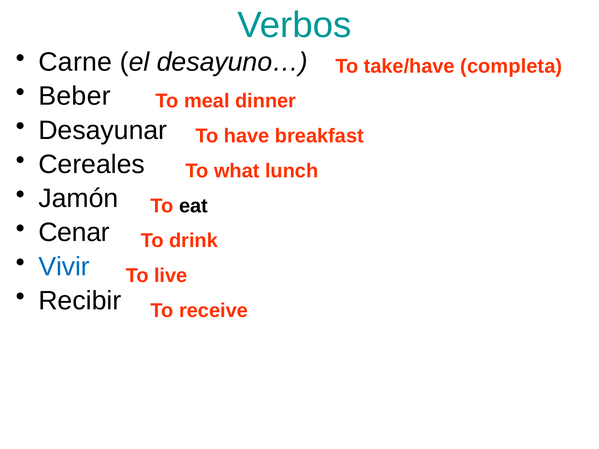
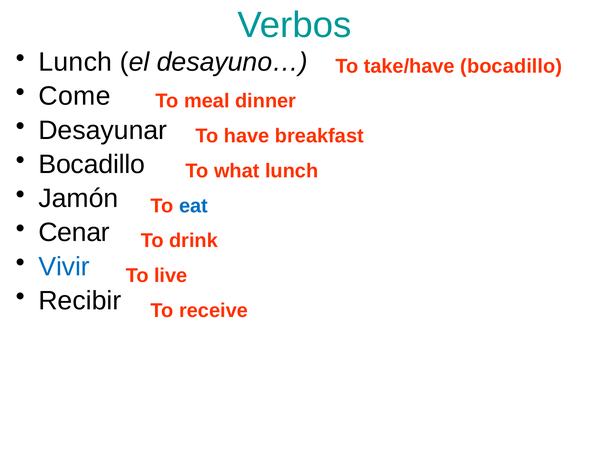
Carne: Carne -> Lunch (75, 62)
take/have completa: completa -> bocadillo (511, 66)
Beber: Beber -> Come (75, 96)
Cereales: Cereales -> Bocadillo (92, 164)
eat colour: black -> blue (194, 206)
